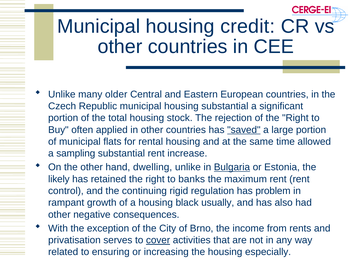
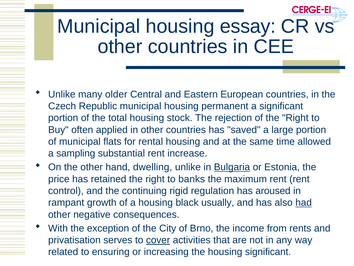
credit: credit -> essay (248, 26)
housing substantial: substantial -> permanent (225, 106)
saved underline: present -> none (244, 130)
likely: likely -> price (59, 179)
problem: problem -> aroused (273, 191)
had underline: none -> present (304, 202)
housing especially: especially -> significant (268, 251)
